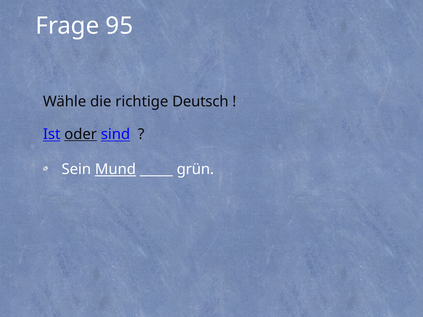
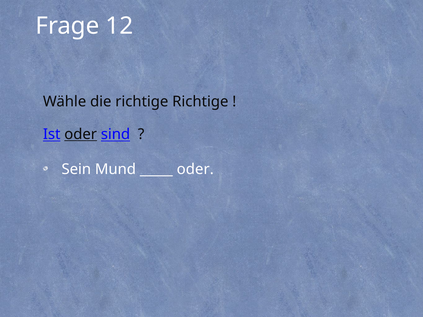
95: 95 -> 12 (119, 26)
richtige Deutsch: Deutsch -> Richtige (200, 102)
Mund underline: present -> none (115, 170)
grün: grün -> oder (195, 170)
